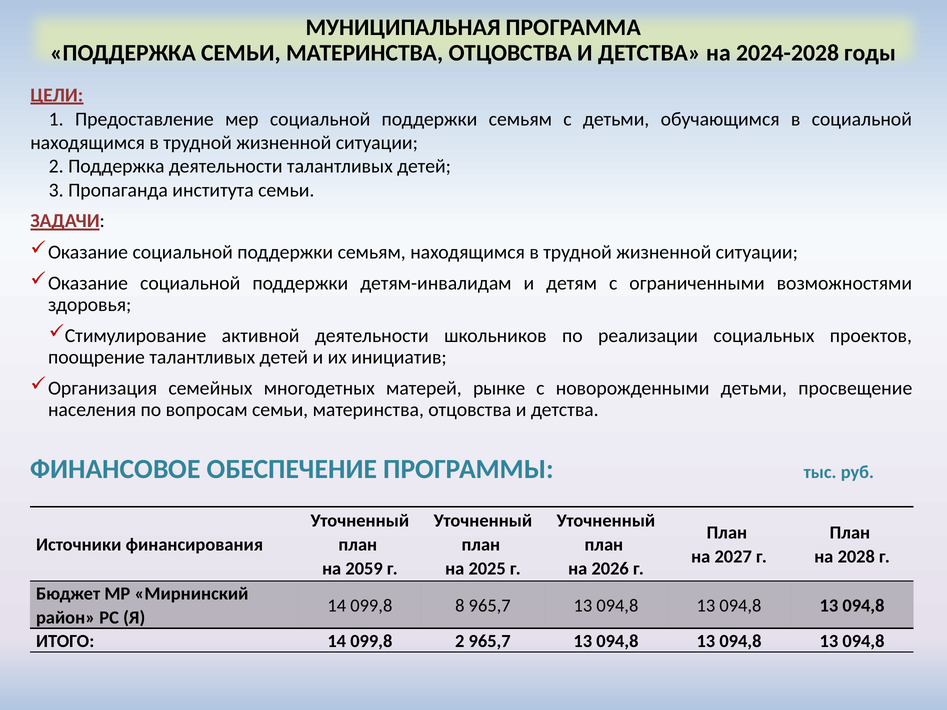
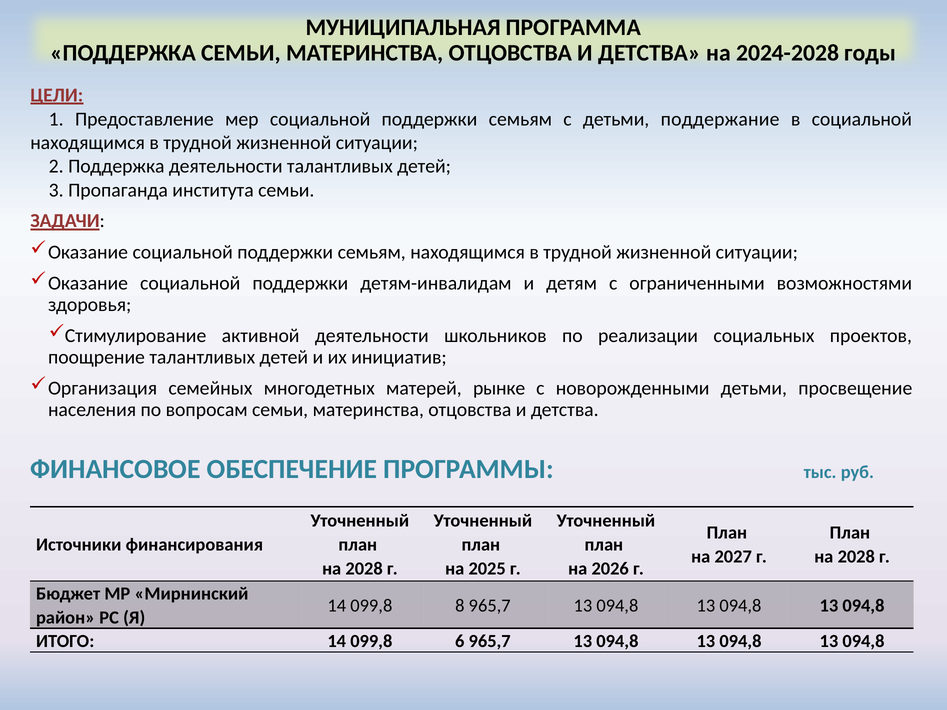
обучающимся: обучающимся -> поддержание (720, 119)
2059: 2059 -> 2028 (364, 569)
099,8 2: 2 -> 6 (460, 641)
